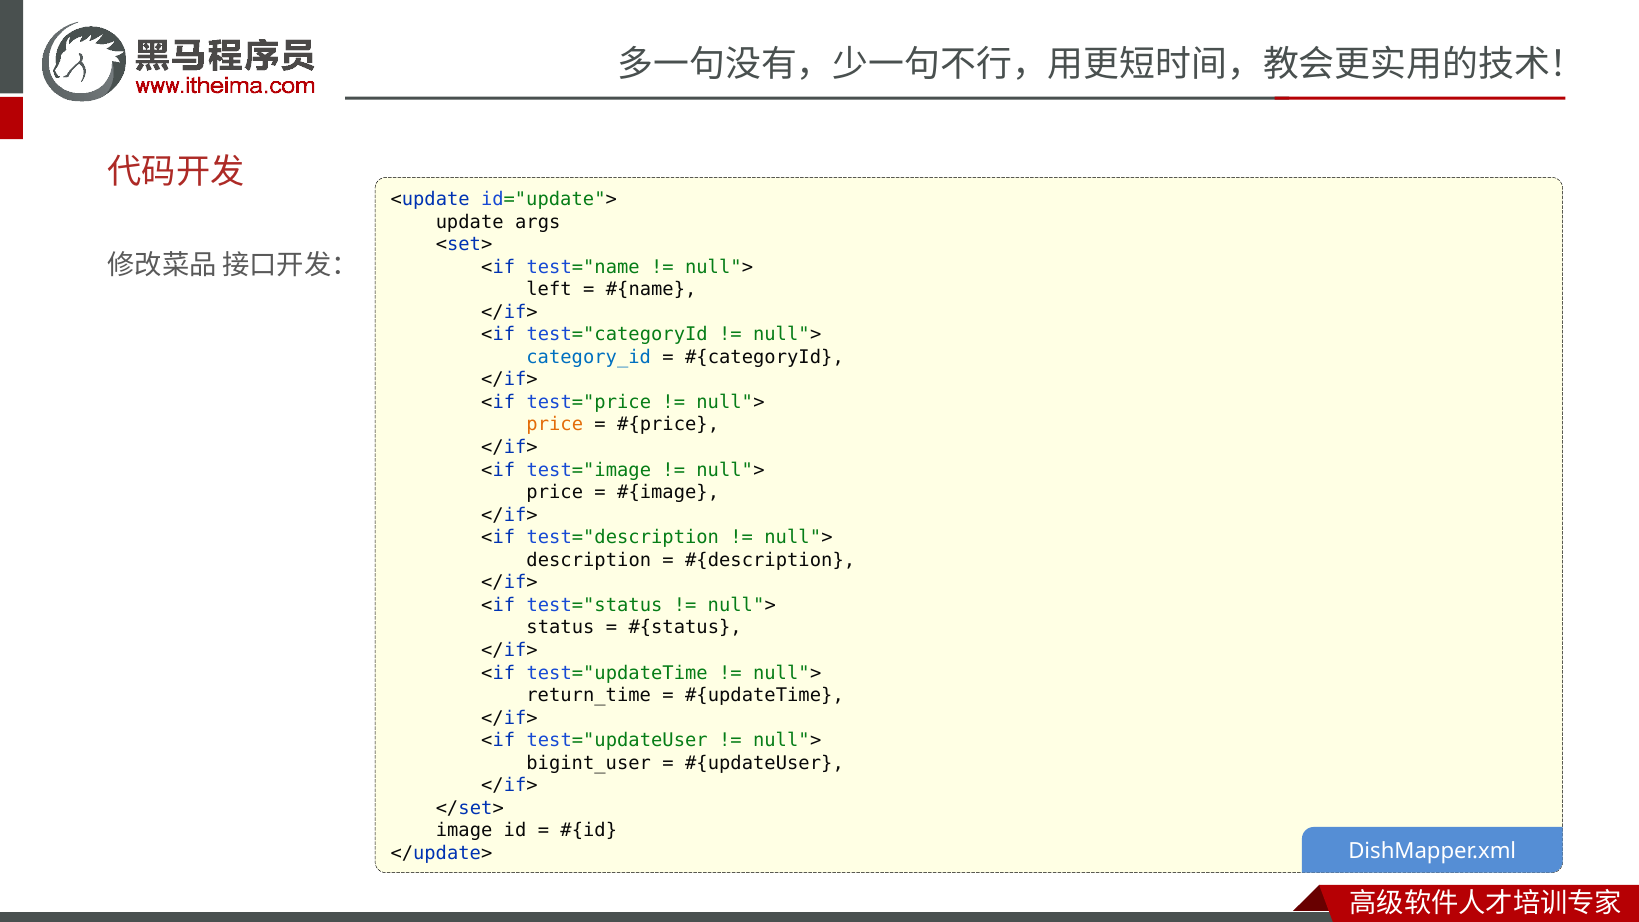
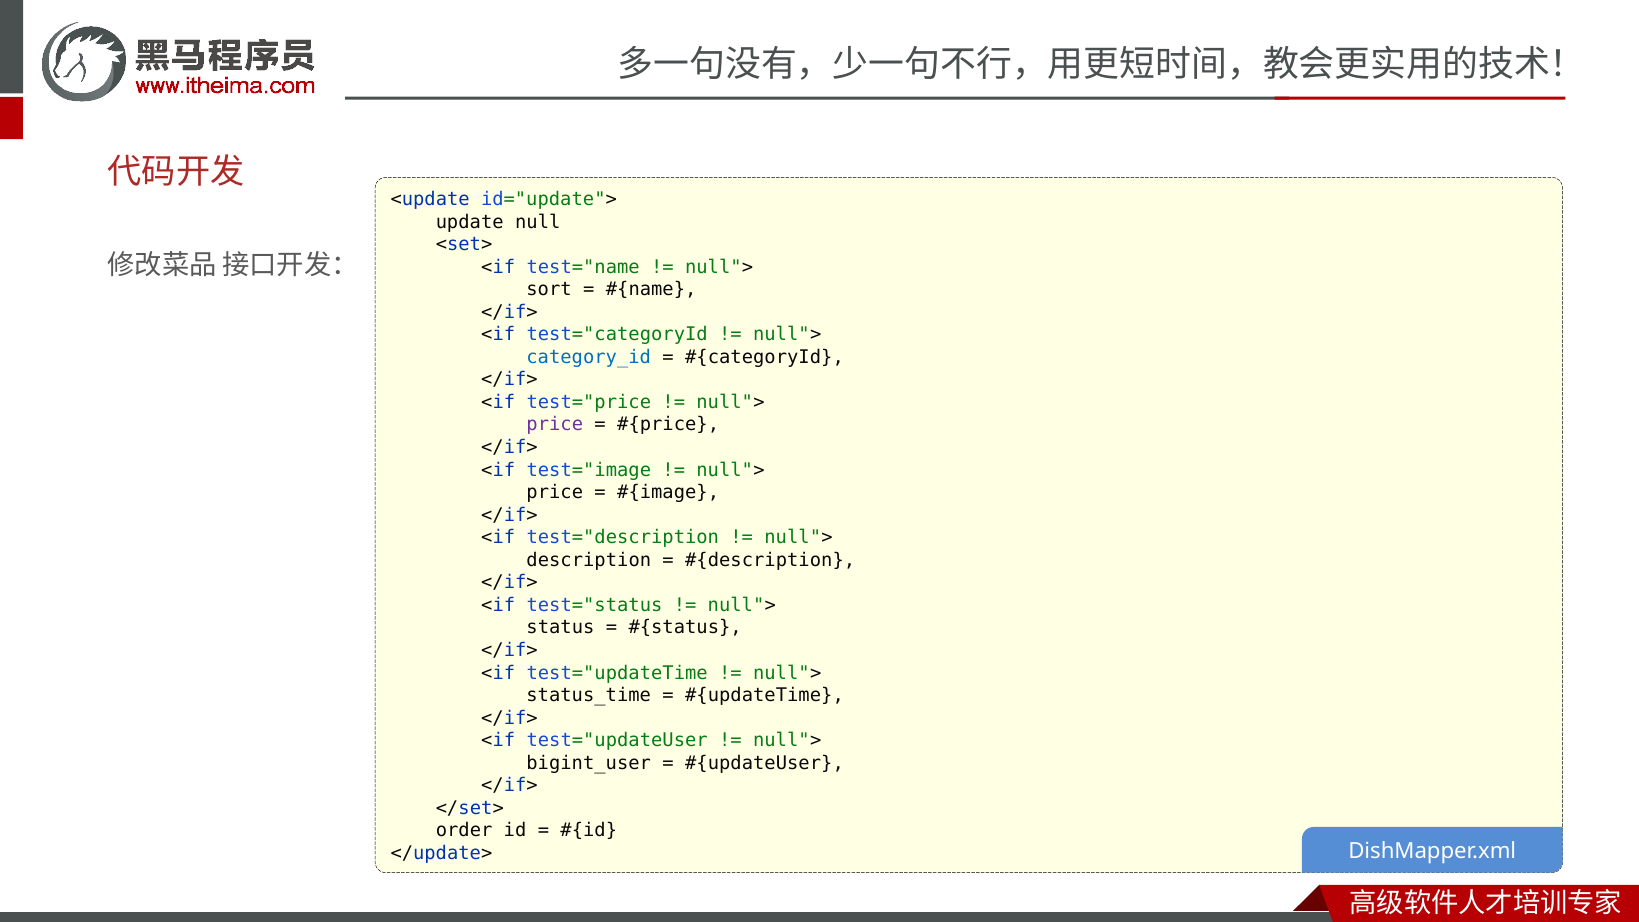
args: args -> null (538, 222)
left: left -> sort (549, 289)
price colour: orange -> purple (555, 425)
return_time: return_time -> status_time (589, 695)
image: image -> order (464, 831)
